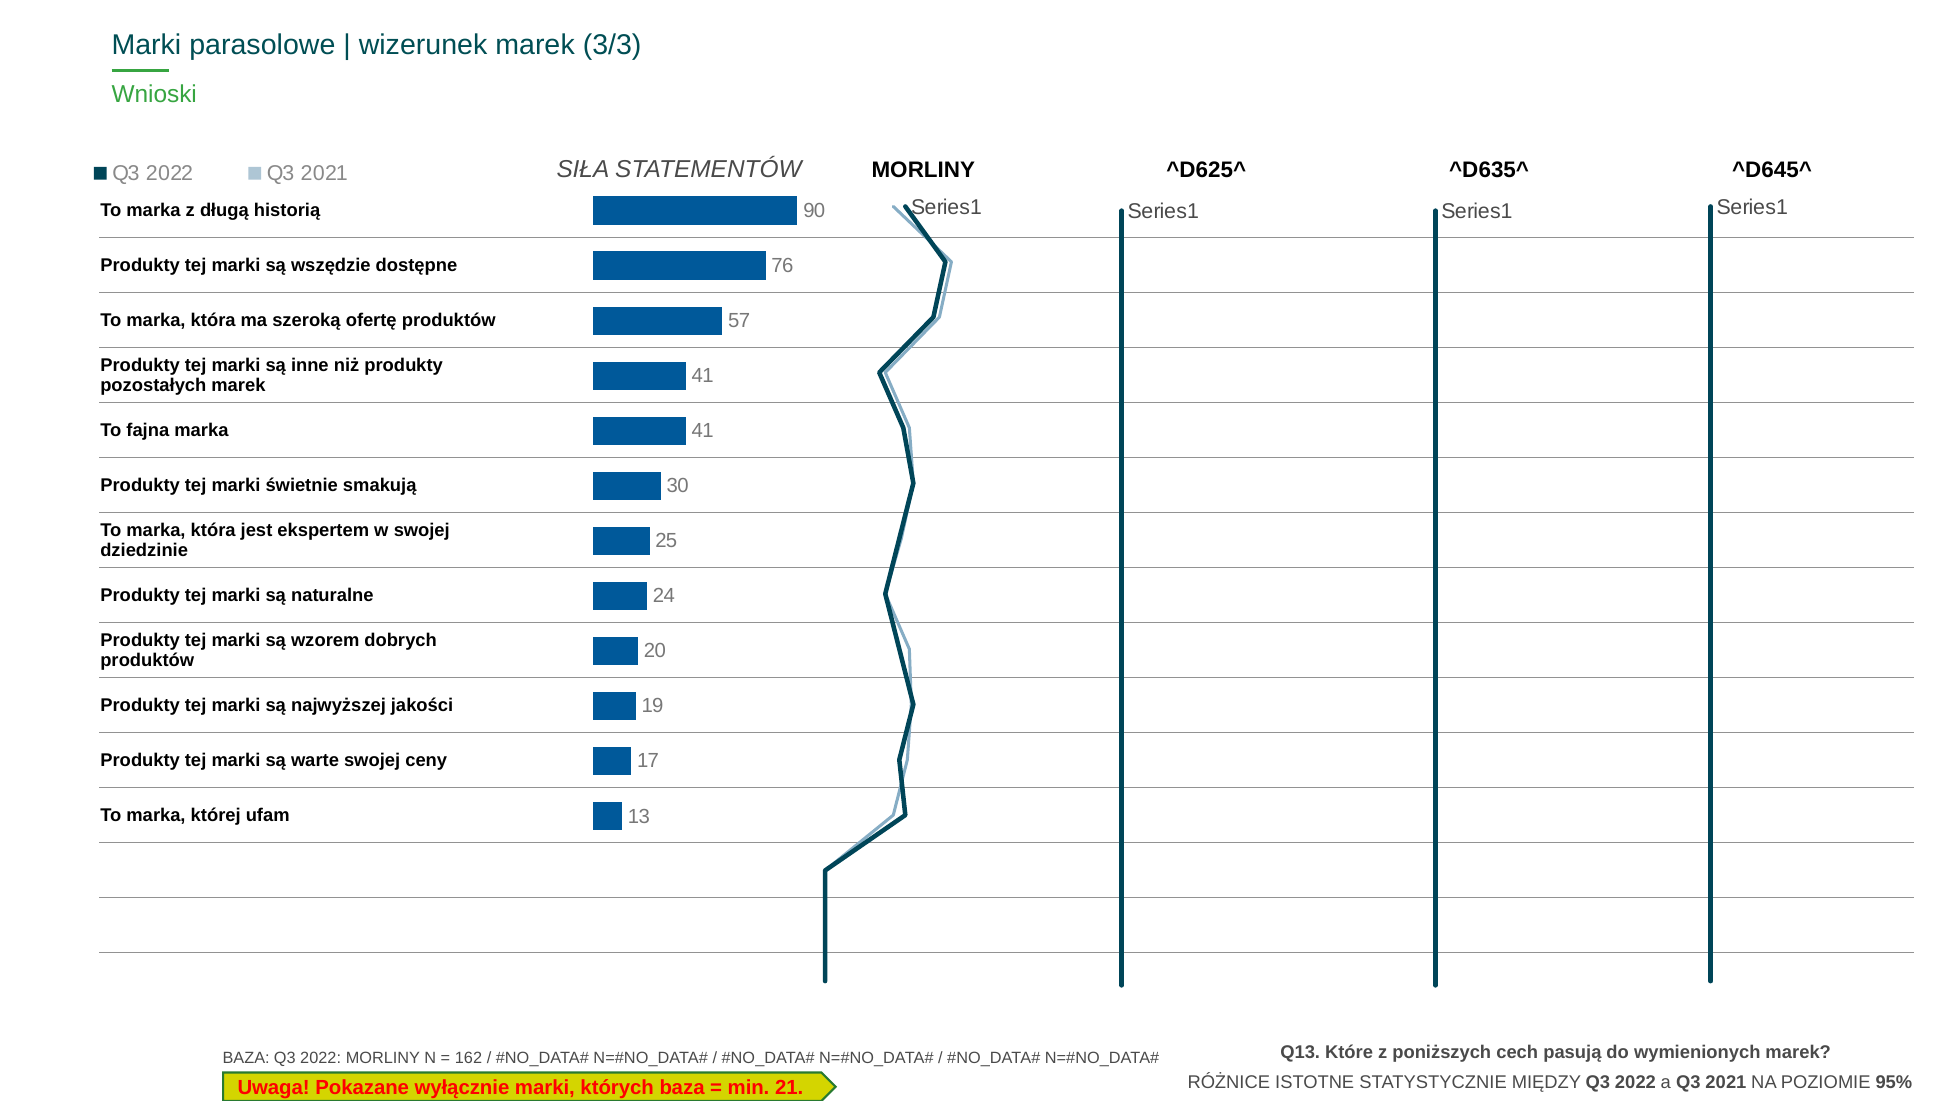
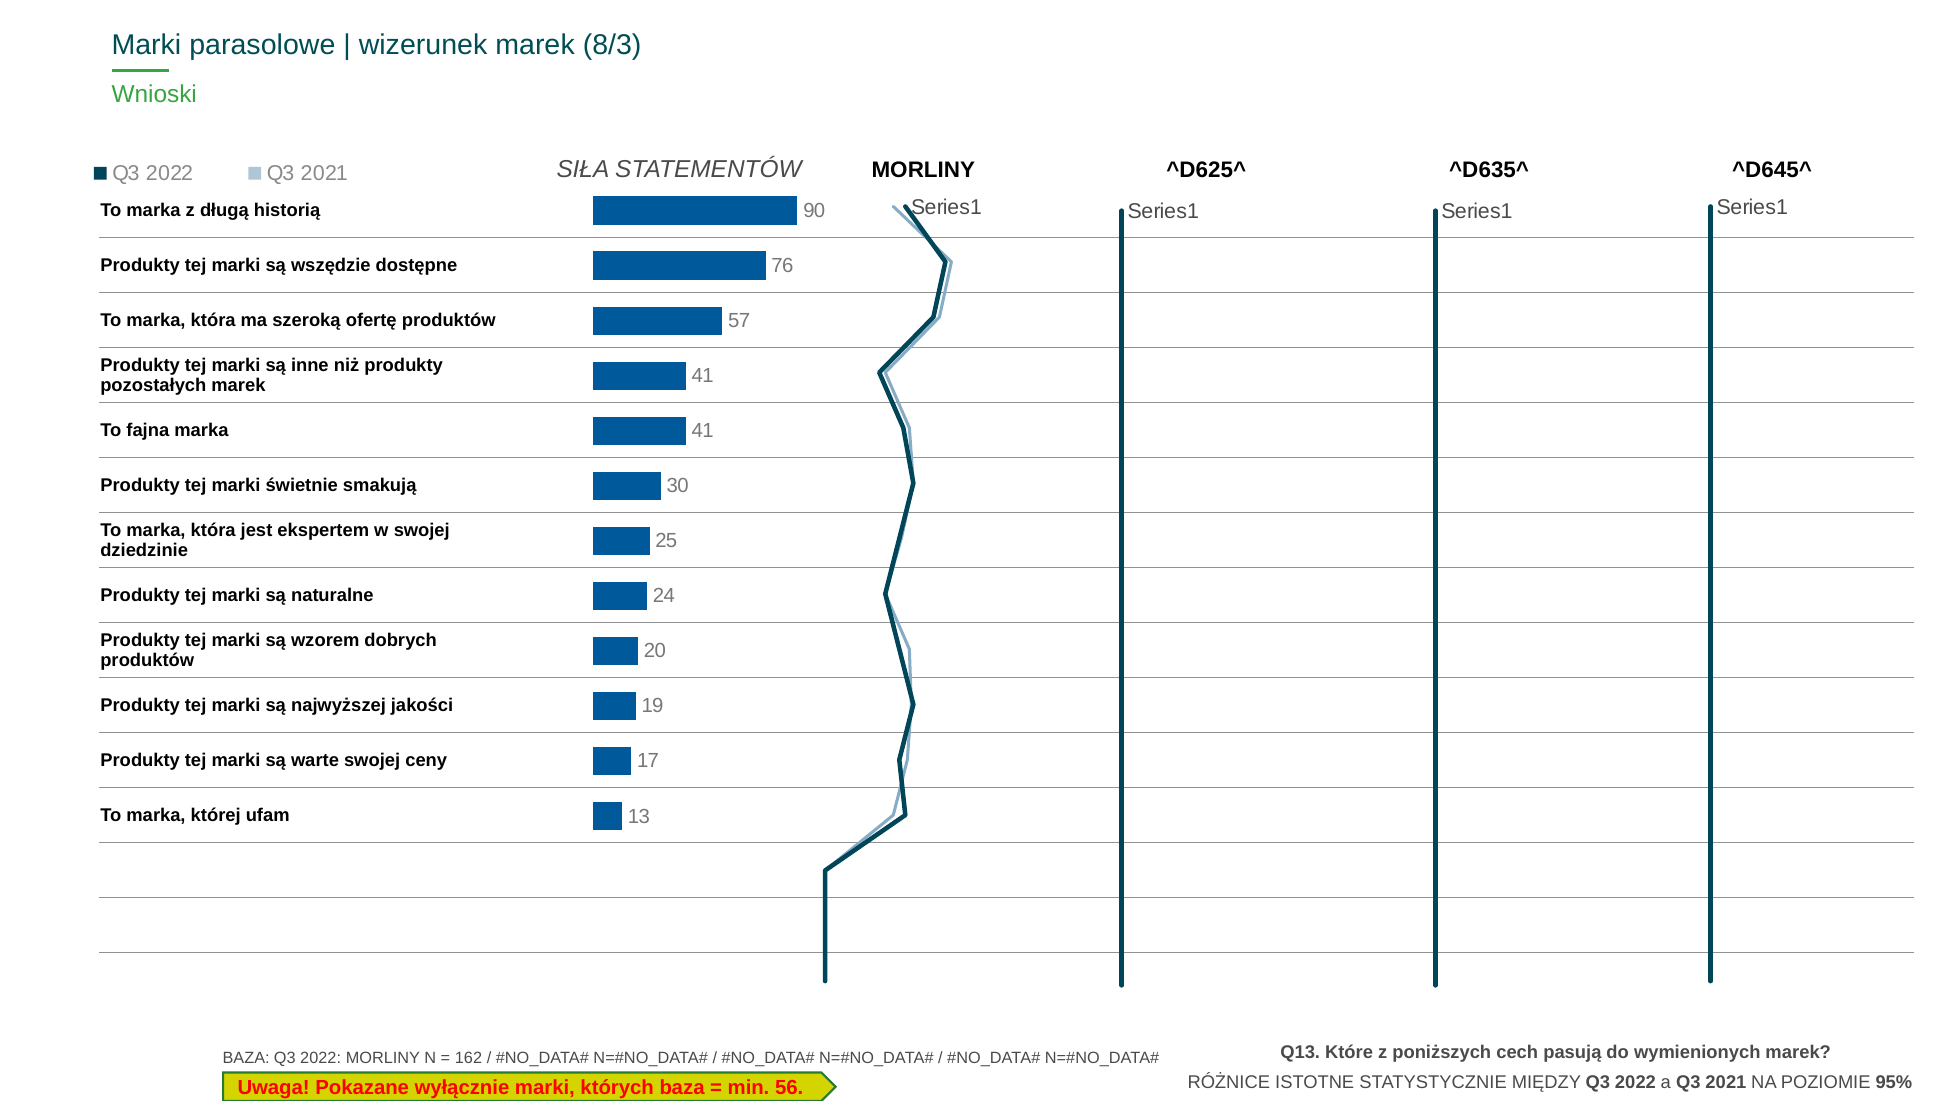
3/3: 3/3 -> 8/3 (612, 45)
21: 21 -> 56 (789, 1088)
